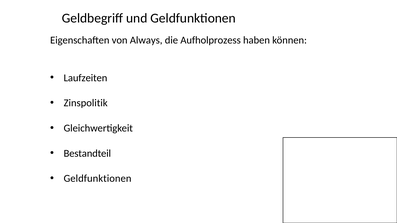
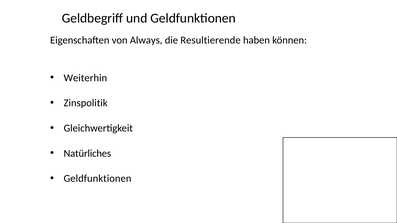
Aufholprozess: Aufholprozess -> Resultierende (211, 40)
Laufzeiten: Laufzeiten -> Weiterhin (85, 78)
Bestandteil: Bestandteil -> Natürliches (87, 154)
